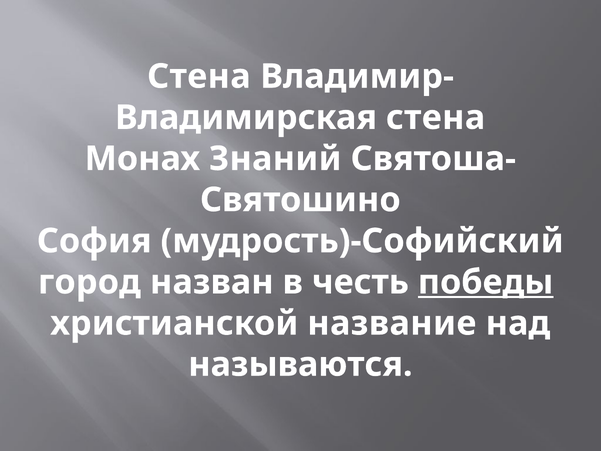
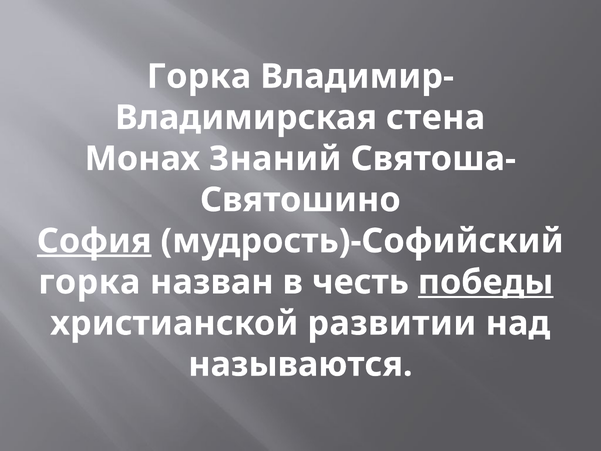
Стена: Стена -> Горка (199, 76)
София underline: none -> present (94, 241)
город: город -> горка (89, 282)
название: название -> развитии (392, 323)
